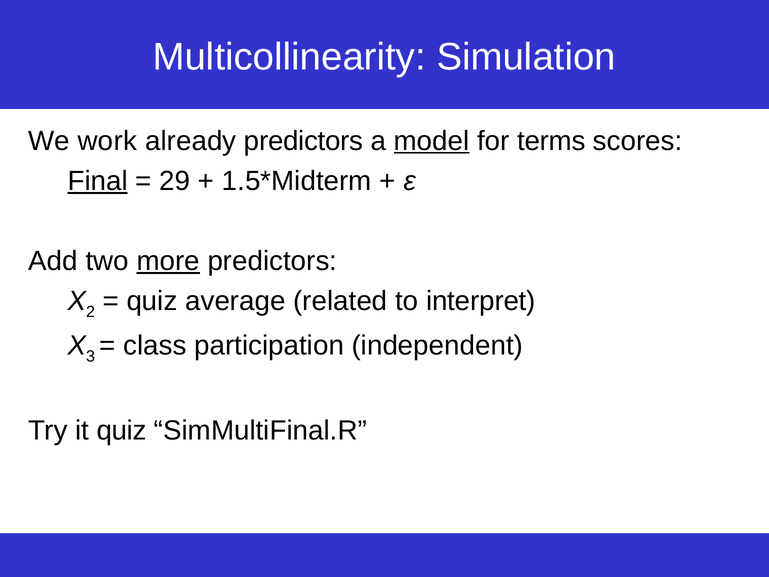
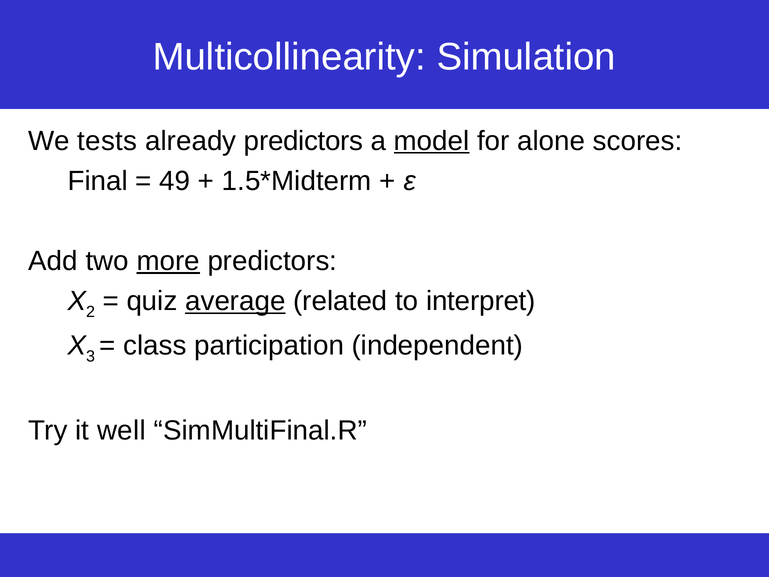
work: work -> tests (107, 141)
terms: terms -> alone (551, 141)
Final underline: present -> none (98, 181)
29: 29 -> 49 (175, 181)
average underline: none -> present (235, 301)
it quiz: quiz -> well (121, 430)
